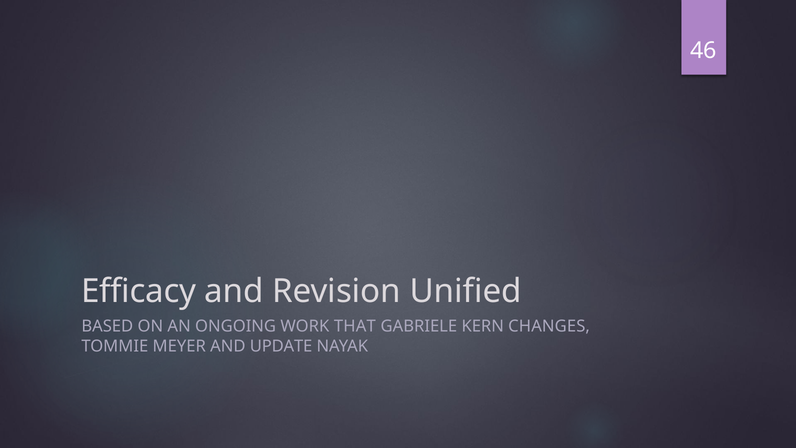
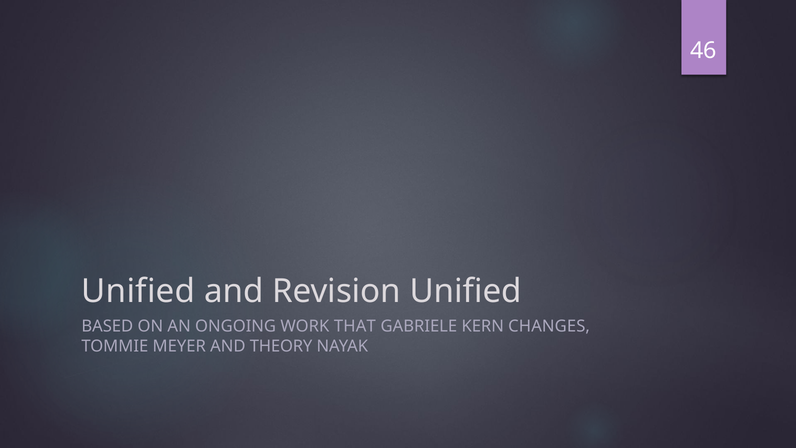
Efficacy: Efficacy -> Unified (138, 291)
UPDATE: UPDATE -> THEORY (281, 346)
